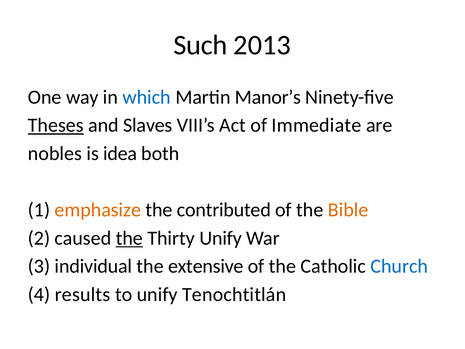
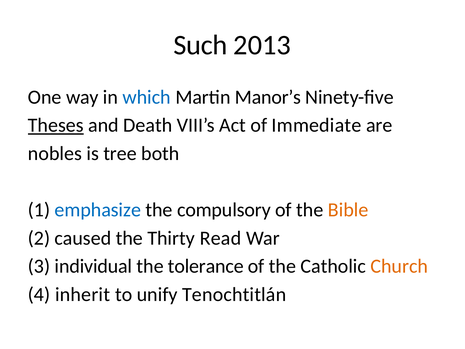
Slaves: Slaves -> Death (148, 125)
idea: idea -> tree (120, 153)
emphasize colour: orange -> blue (98, 210)
contributed: contributed -> compulsory (224, 210)
the underline: present -> none (129, 238)
Thirty Unify: Unify -> Read (221, 238)
extensive: extensive -> tolerance (206, 266)
Church colour: blue -> orange (399, 266)
results: results -> inherit (83, 294)
